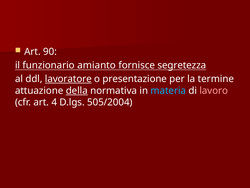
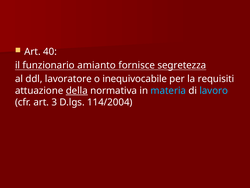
90: 90 -> 40 (50, 52)
lavoratore underline: present -> none (68, 79)
presentazione: presentazione -> inequivocabile (135, 79)
termine: termine -> requisiti (216, 79)
lavoro colour: pink -> light blue (214, 90)
4: 4 -> 3 (54, 102)
505/2004: 505/2004 -> 114/2004 (110, 102)
